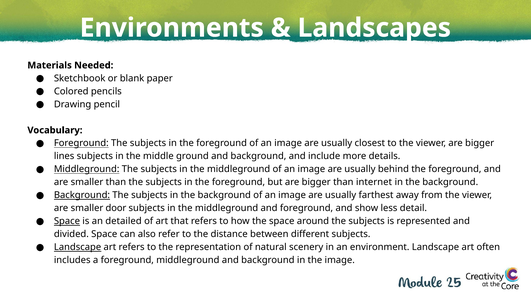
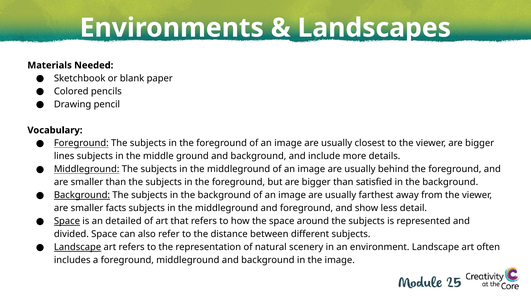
internet: internet -> satisfied (374, 182)
door: door -> facts (116, 208)
